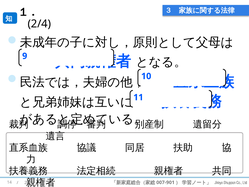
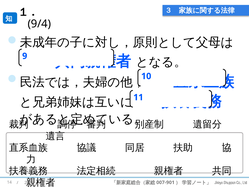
2/4: 2/4 -> 9/4 (39, 24)
